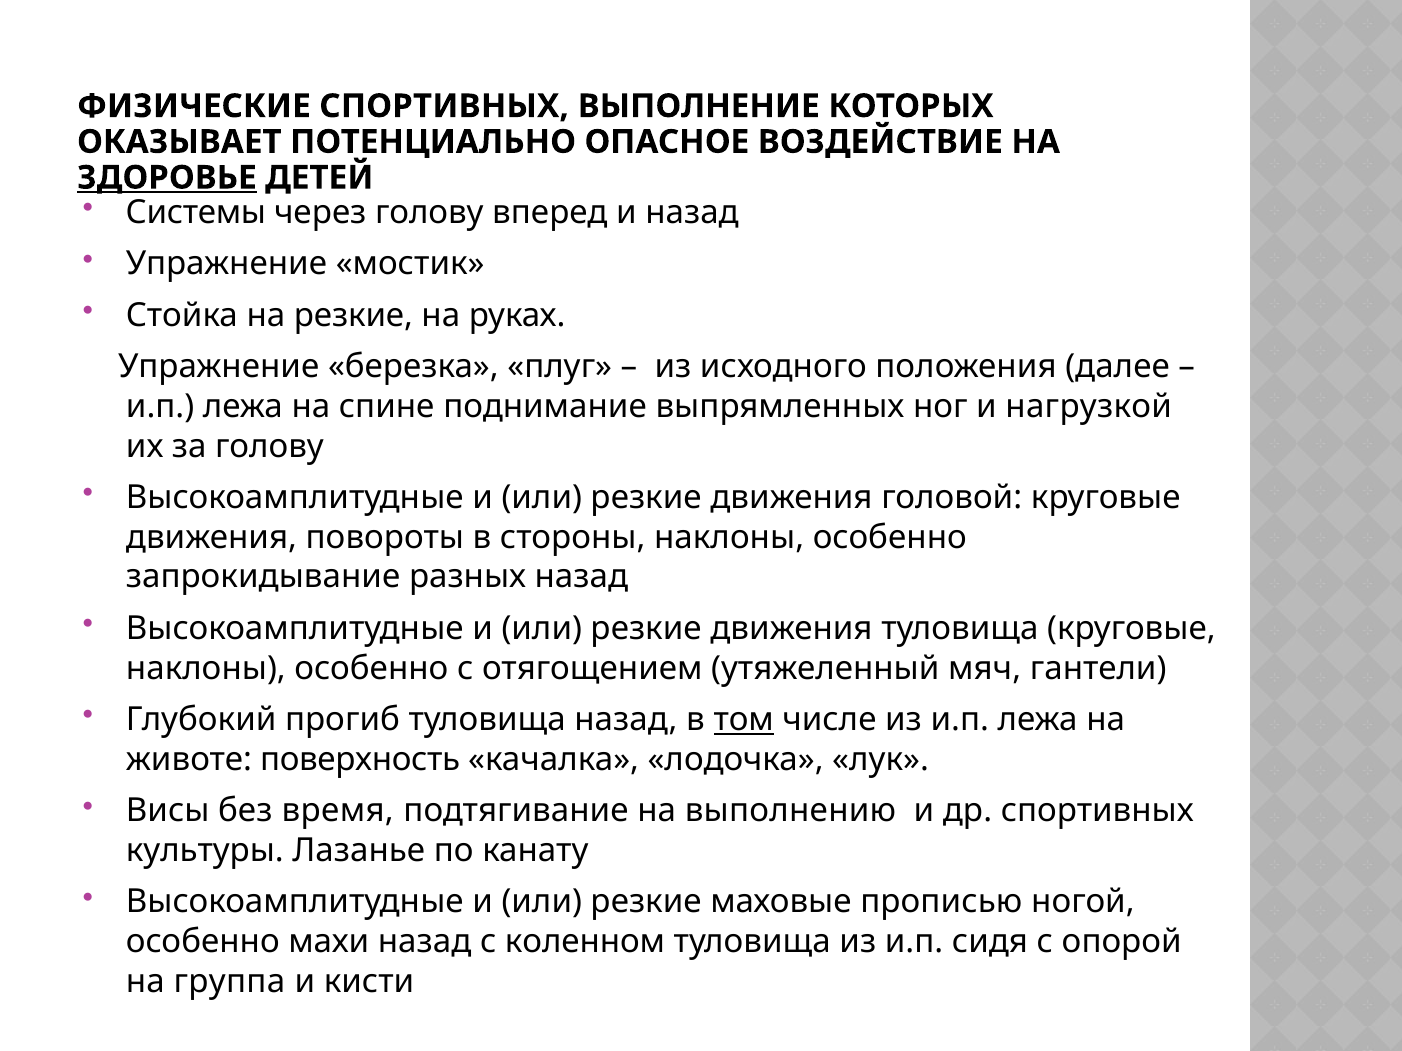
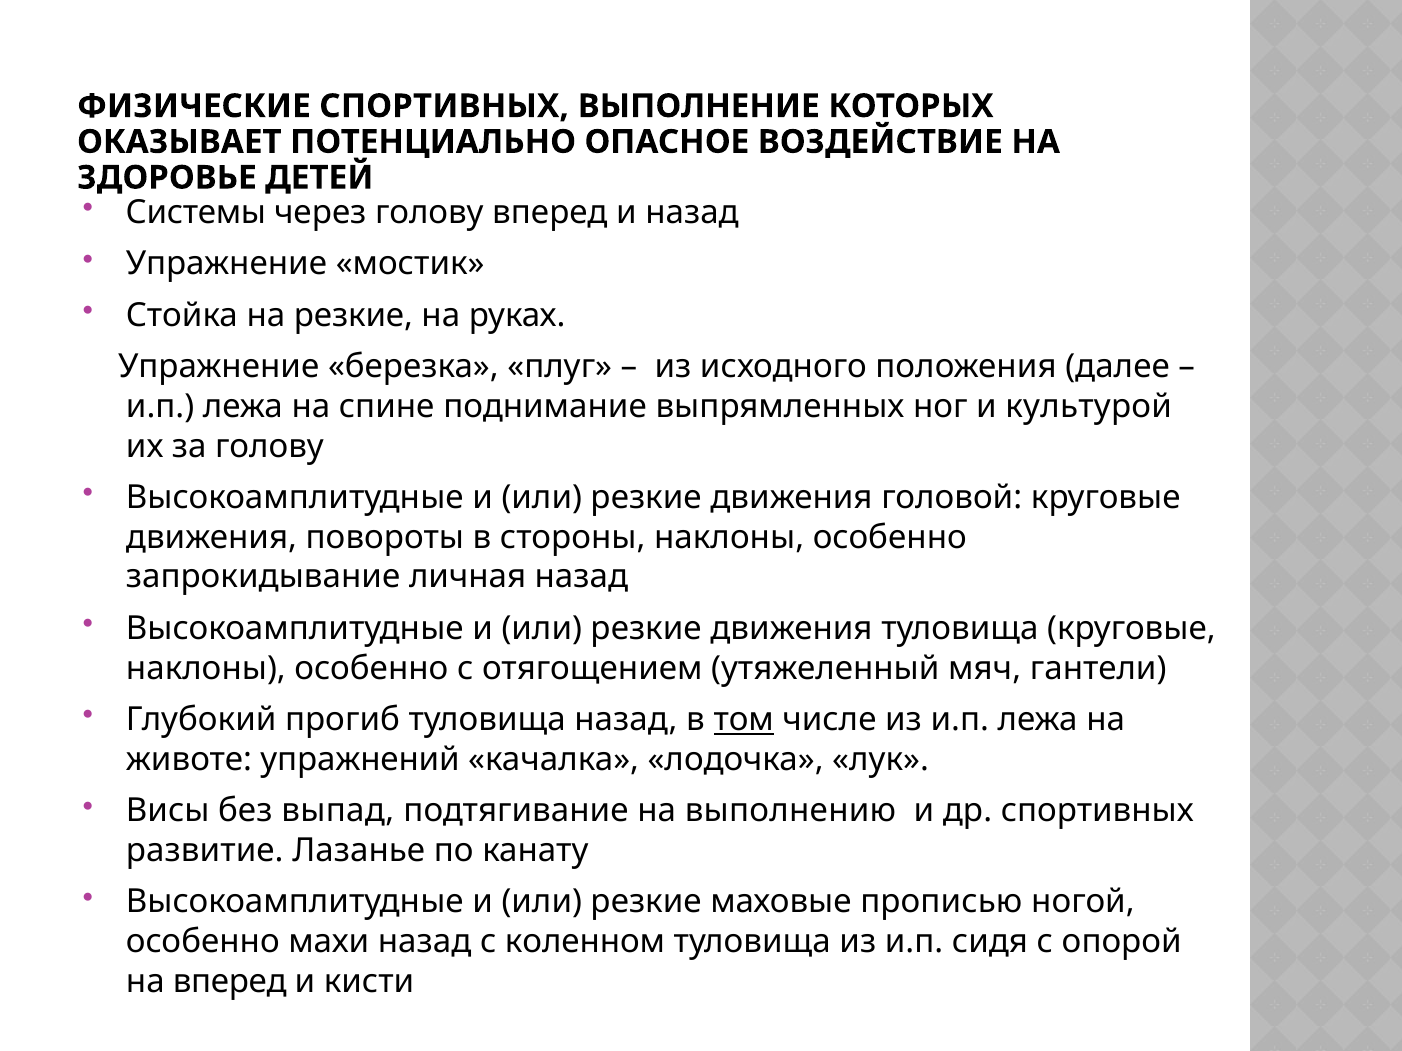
ЗДОРОВЬЕ underline: present -> none (167, 178)
нагрузкой: нагрузкой -> культурой (1089, 407)
разных: разных -> личная (468, 577)
поверхность: поверхность -> упражнений (360, 760)
время: время -> выпад (338, 811)
культуры: культуры -> развитие (205, 851)
на группа: группа -> вперед (230, 982)
